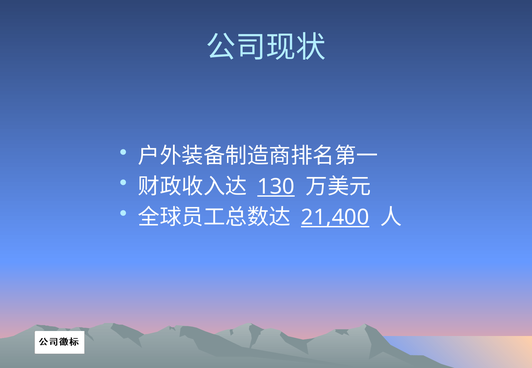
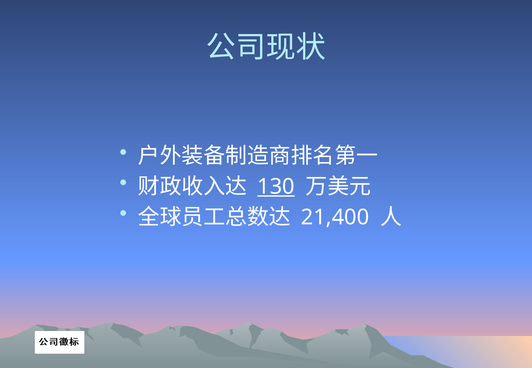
21,400 underline: present -> none (335, 217)
